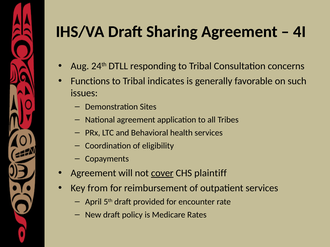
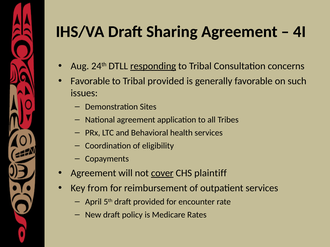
responding underline: none -> present (153, 66)
Functions: Functions -> Favorable (90, 81)
Tribal indicates: indicates -> provided (166, 81)
